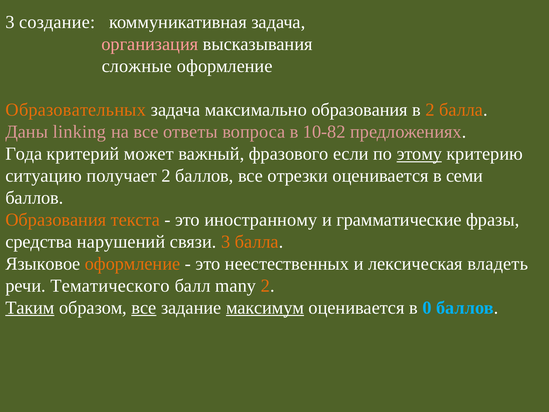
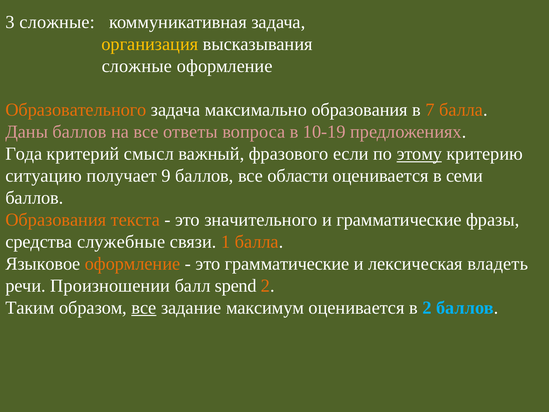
3 создание: создание -> сложные (57, 22)
организация colour: pink -> yellow (150, 44)
Образовательных: Образовательных -> Образовательного (76, 110)
в 2: 2 -> 7 (430, 110)
Даны linking: linking -> баллов (79, 132)
10-82: 10-82 -> 10-19 (324, 132)
может: может -> смысл (149, 154)
получает 2: 2 -> 9 (166, 176)
отрезки: отрезки -> области (298, 176)
иностранному: иностранному -> значительного (261, 220)
нарушений: нарушений -> служебные (121, 242)
связи 3: 3 -> 1 (226, 242)
это неестественных: неестественных -> грамматические (287, 264)
Тематического: Тематического -> Произношении (110, 286)
many: many -> spend (236, 286)
Таким underline: present -> none (30, 307)
максимум underline: present -> none (265, 307)
в 0: 0 -> 2 (427, 307)
